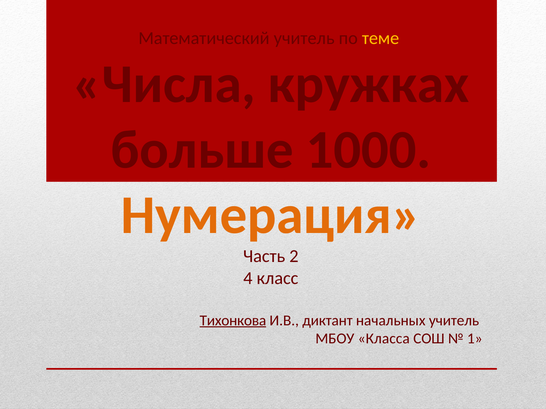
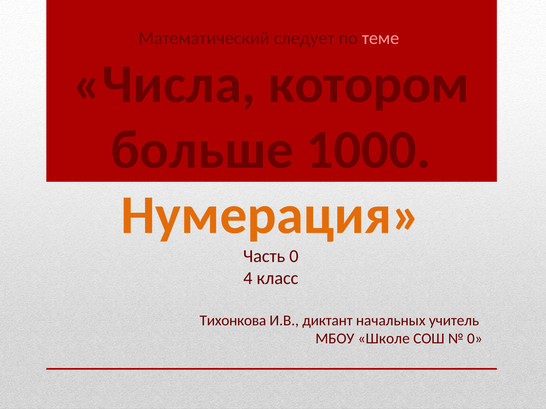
Математический учитель: учитель -> следует (304, 38)
теме colour: yellow -> pink (381, 38)
кружках: кружках -> котором (369, 84)
Часть 2: 2 -> 0 (294, 257)
Тихонкова underline: present -> none (233, 321)
Класса: Класса -> Школе (384, 339)
1: 1 -> 0 (475, 339)
